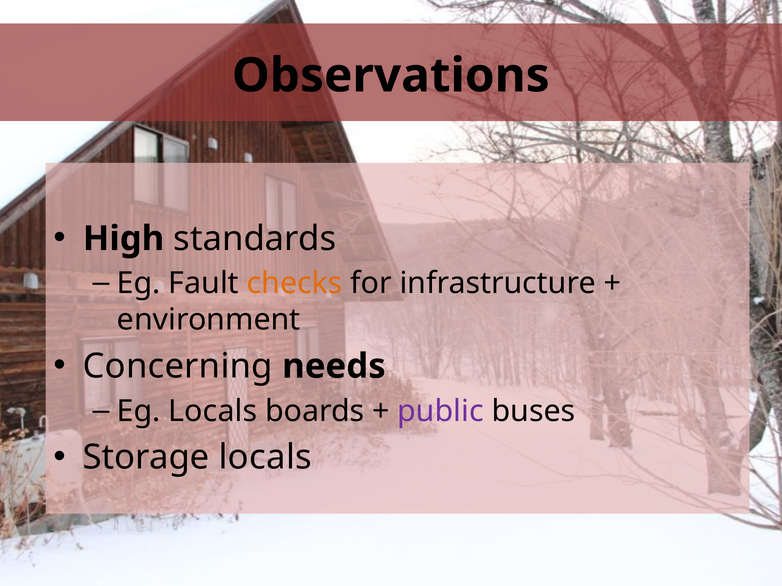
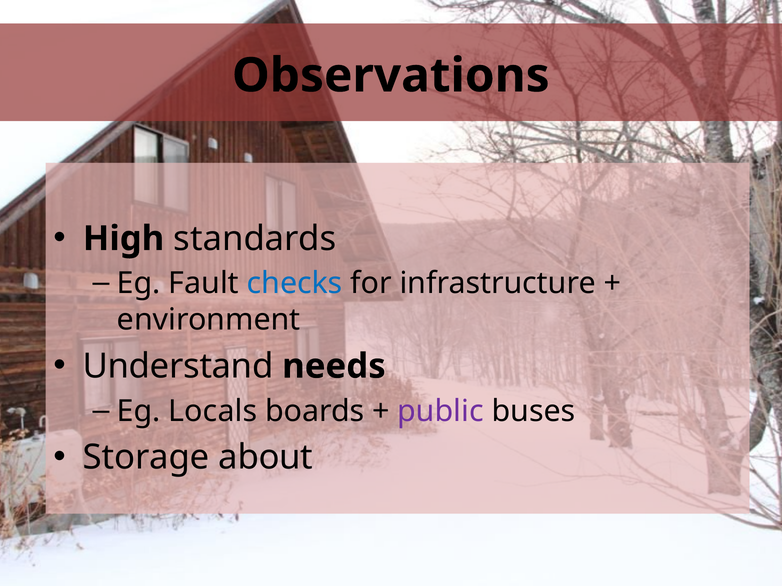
checks colour: orange -> blue (295, 284)
Concerning: Concerning -> Understand (178, 367)
Storage locals: locals -> about (266, 458)
